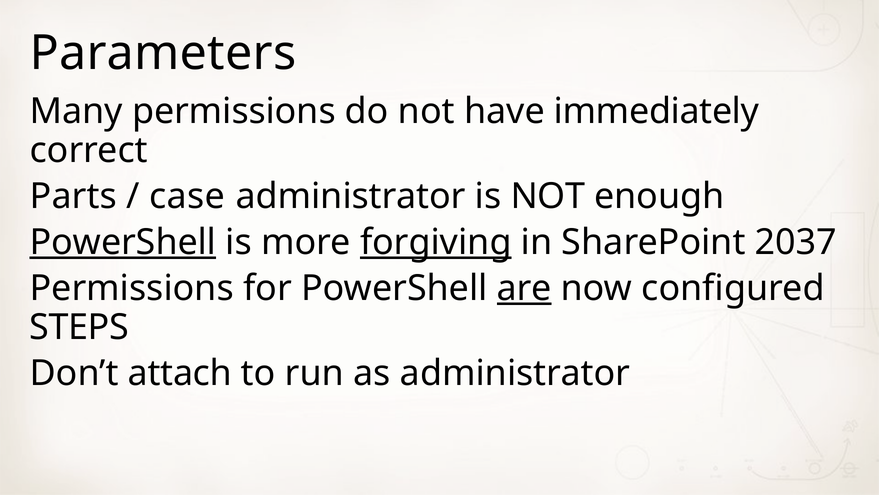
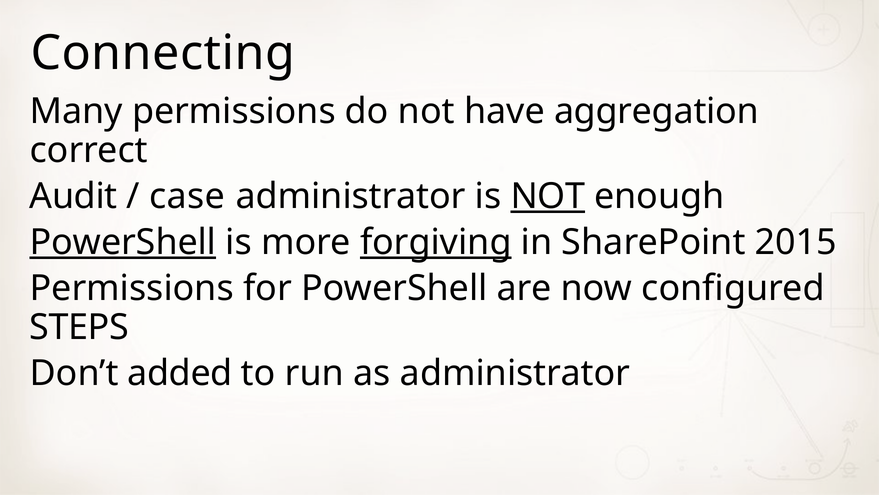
Parameters: Parameters -> Connecting (163, 53)
immediately: immediately -> aggregation (656, 111)
Parts: Parts -> Audit (73, 196)
NOT underline: none -> present (548, 196)
2037: 2037 -> 2015 (796, 242)
are underline: present -> none (524, 288)
attach: attach -> added (180, 373)
